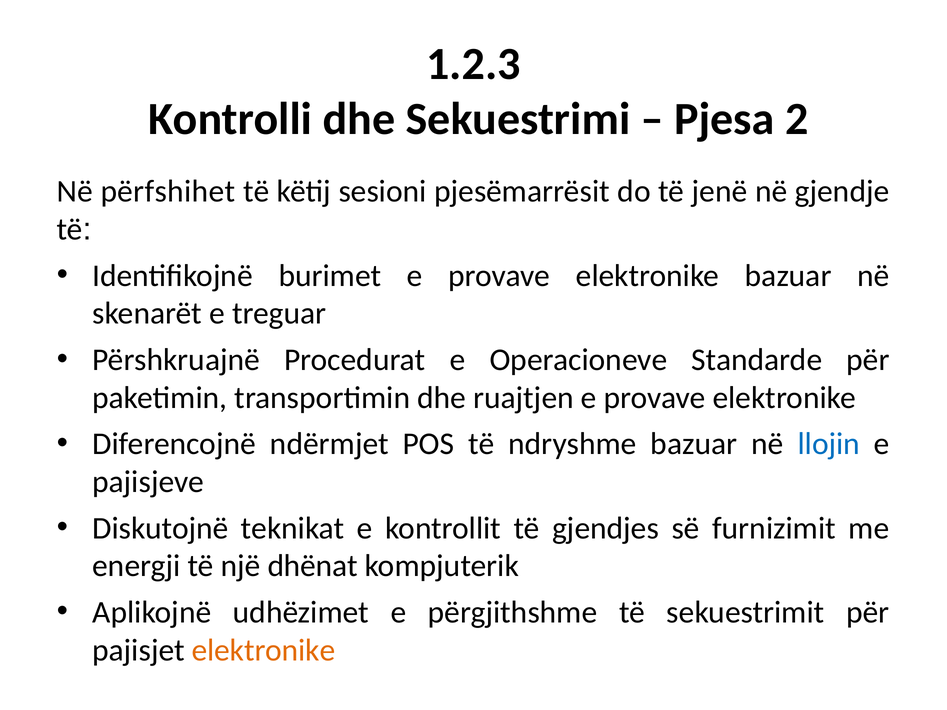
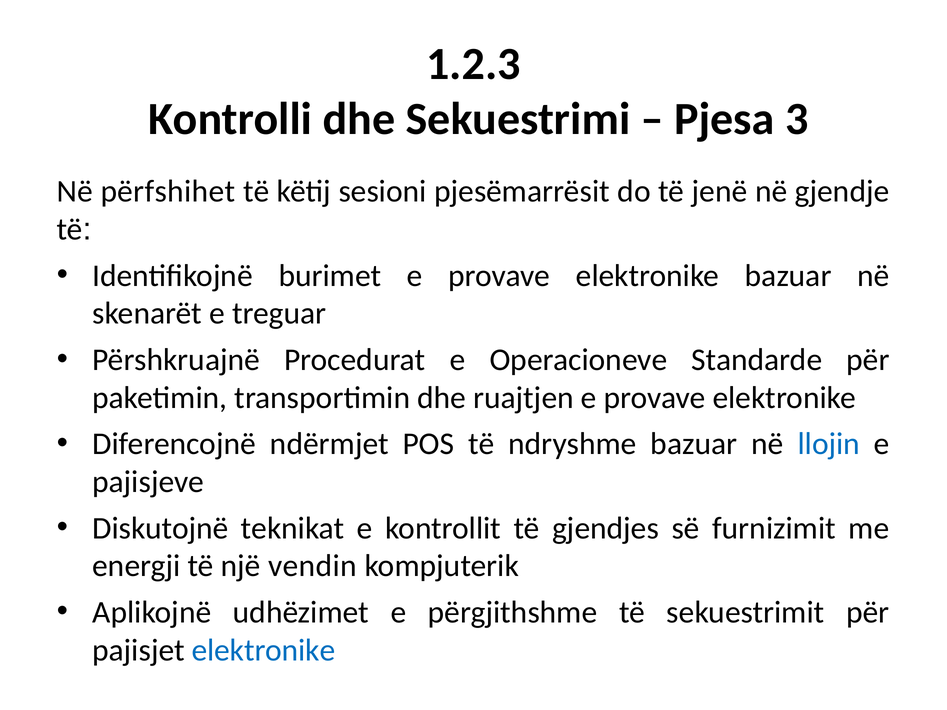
2: 2 -> 3 (797, 119)
dhënat: dhënat -> vendin (312, 566)
elektronike colour: orange -> blue (264, 650)
